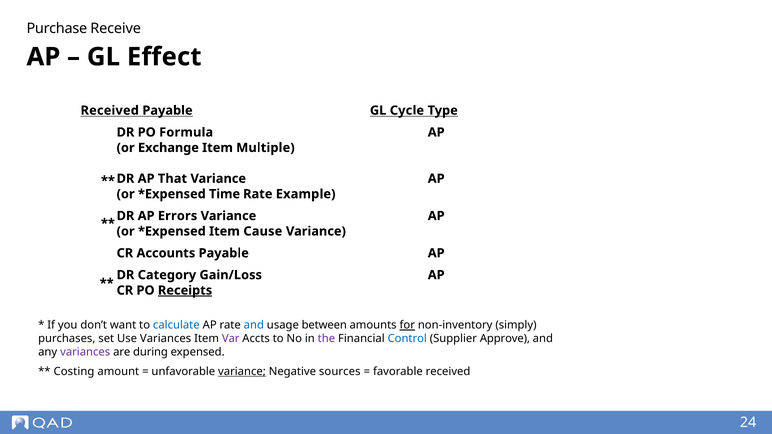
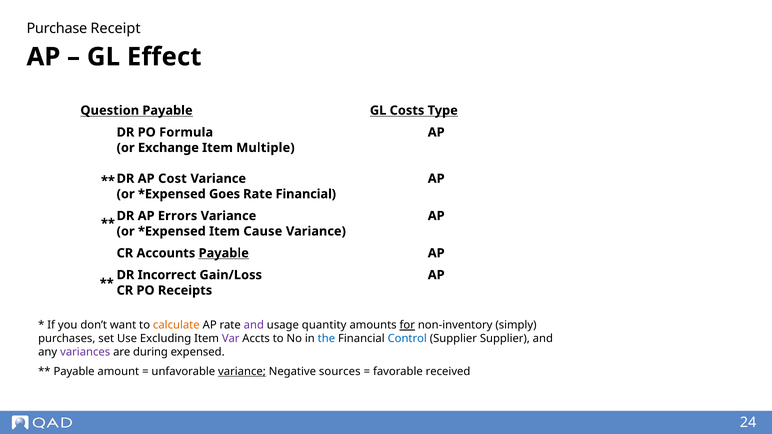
Receive: Receive -> Receipt (116, 28)
Received: Received -> Question (110, 111)
Cycle: Cycle -> Costs (407, 111)
That: That -> Cost (172, 179)
Time: Time -> Goes (225, 194)
Rate Example: Example -> Financial (306, 194)
Payable underline: none -> present (224, 253)
Category: Category -> Incorrect (167, 275)
Receipts underline: present -> none (185, 291)
calculate colour: blue -> orange (176, 325)
and colour: blue -> purple (254, 325)
between: between -> quantity (324, 325)
Use Variances: Variances -> Excluding (166, 339)
the colour: purple -> blue (326, 339)
Supplier Approve: Approve -> Supplier (505, 339)
Costing: Costing -> Payable (74, 372)
